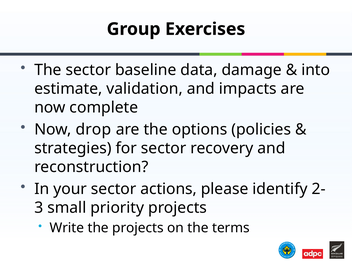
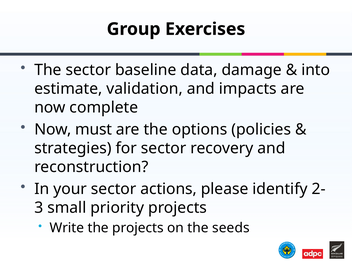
drop: drop -> must (94, 129)
terms: terms -> seeds (231, 228)
